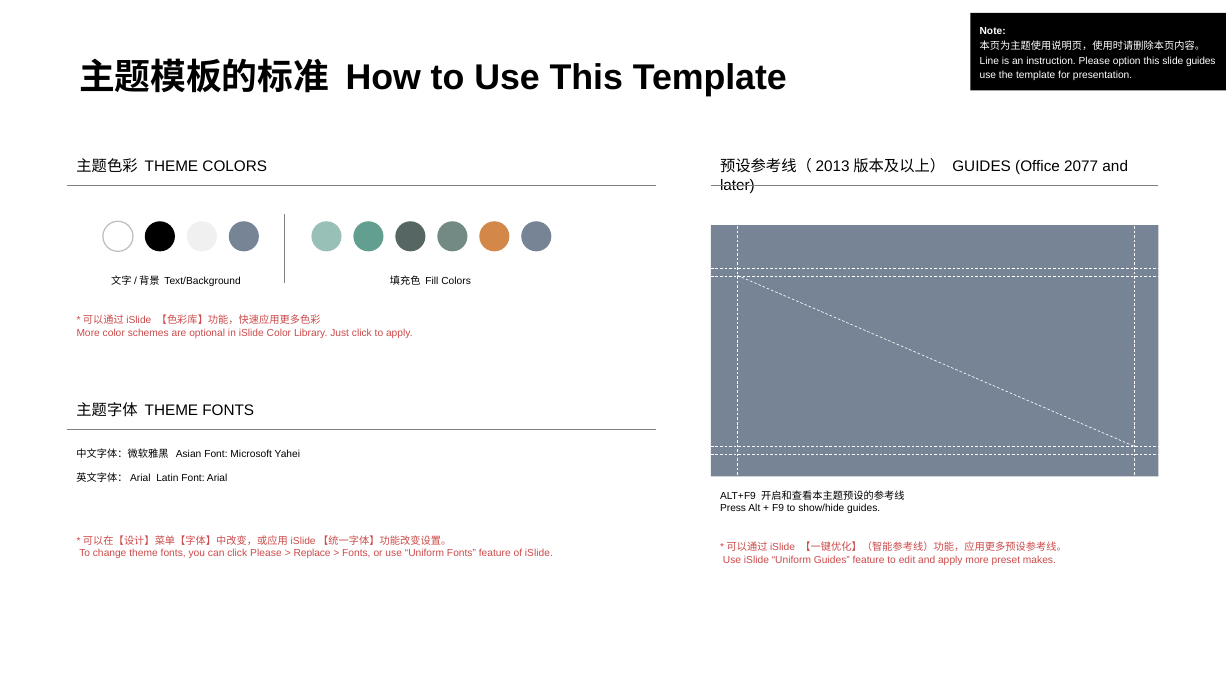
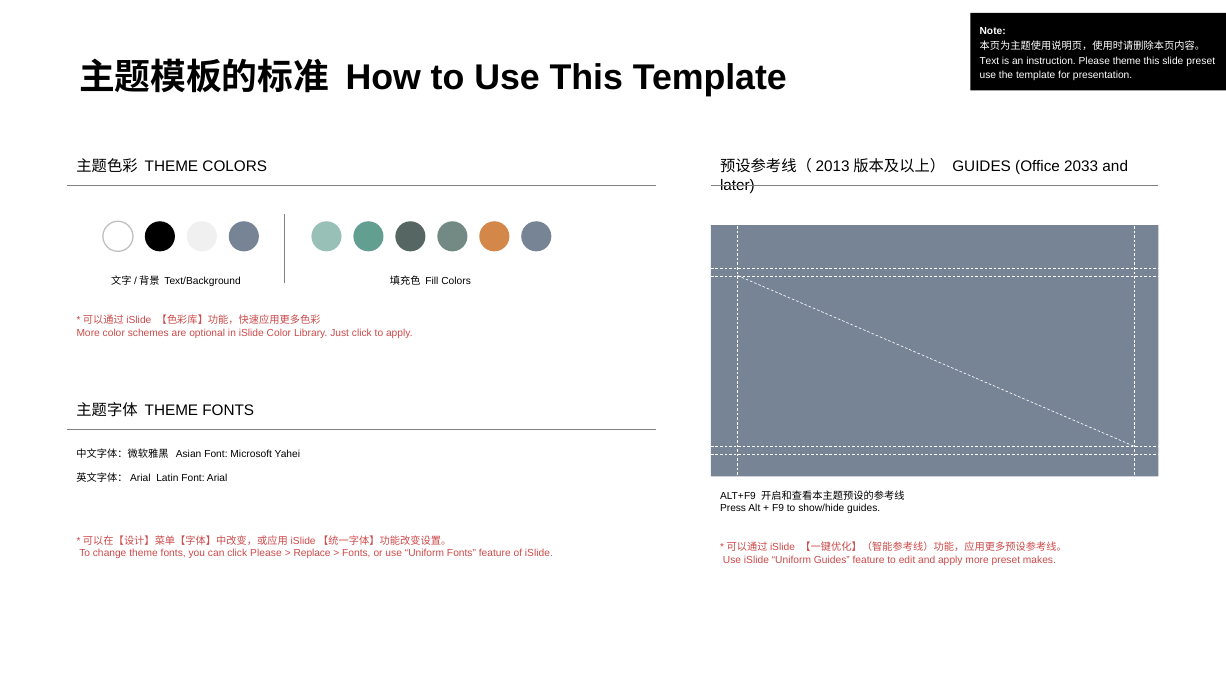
Line: Line -> Text (989, 61)
Please option: option -> theme (1127, 61)
slide guides: guides -> preset (1201, 61)
2077: 2077 -> 2033 (1081, 167)
